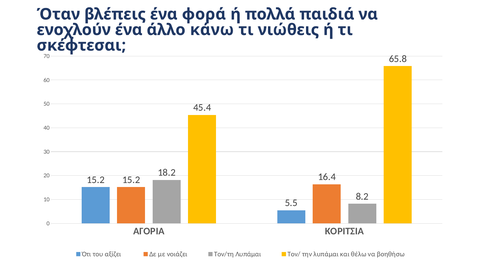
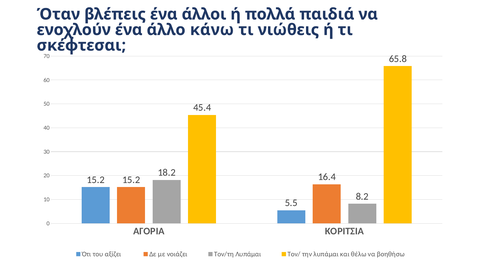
φορά: φορά -> άλλοι (204, 14)
